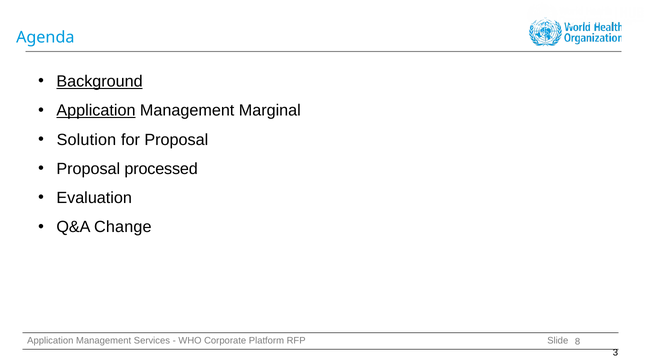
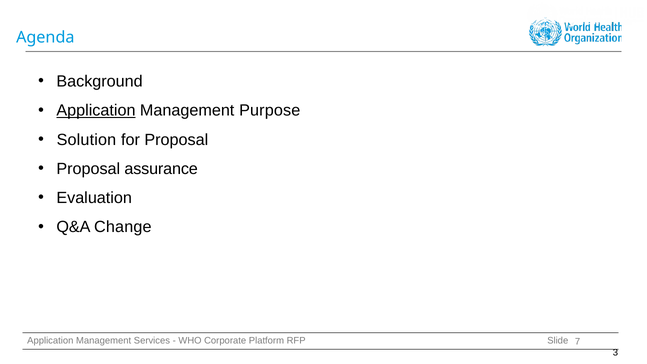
Background underline: present -> none (100, 81)
Marginal: Marginal -> Purpose (270, 111)
processed: processed -> assurance (161, 169)
8: 8 -> 7 (578, 341)
